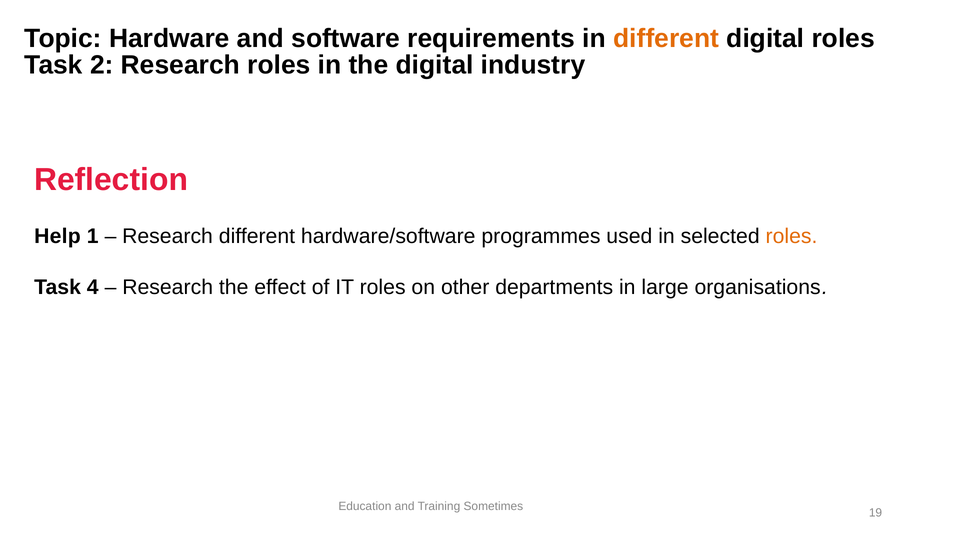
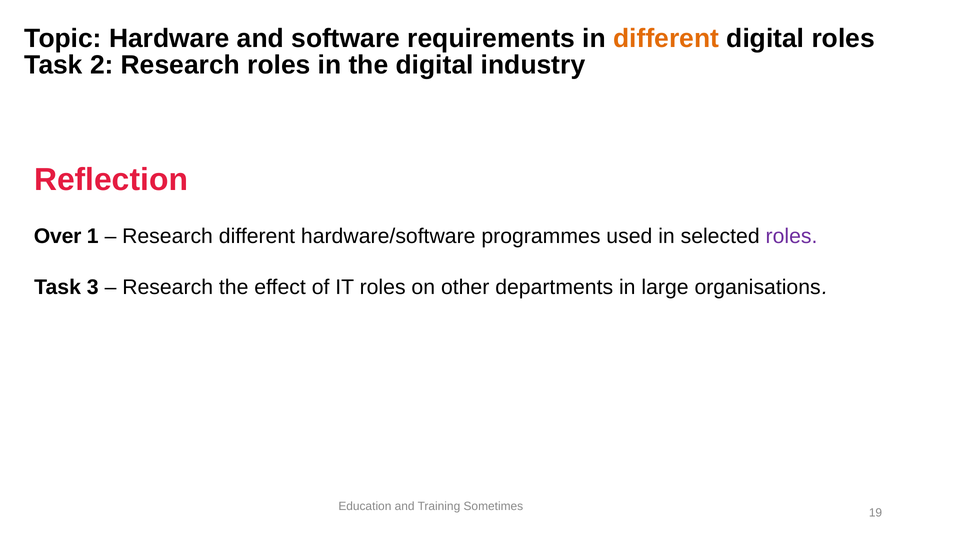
Help: Help -> Over (58, 237)
roles colour: orange -> purple (791, 237)
4: 4 -> 3 (93, 288)
